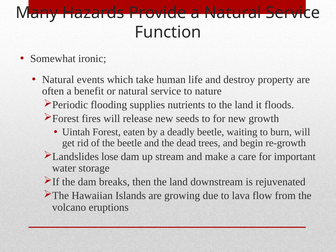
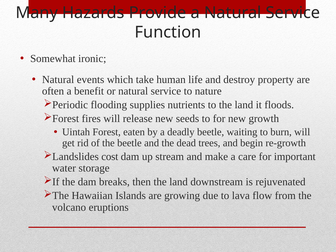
lose: lose -> cost (110, 157)
